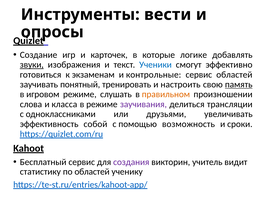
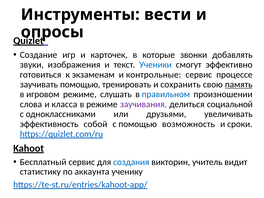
логике: логике -> звонки (194, 55)
звуки underline: present -> none (32, 65)
сервис областей: областей -> процессе (234, 75)
заучивать понятный: понятный -> помощью (80, 84)
настроить: настроить -> сохранить (181, 84)
правильном colour: orange -> blue (166, 94)
трансляции: трансляции -> социальной (230, 104)
создания colour: purple -> blue (131, 162)
по областей: областей -> аккаунта (92, 172)
